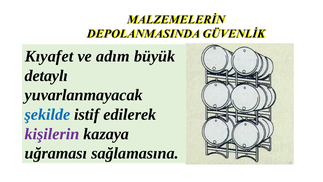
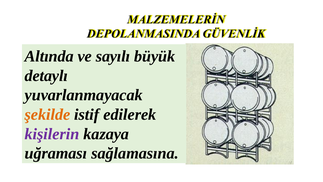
Kıyafet: Kıyafet -> Altında (49, 56)
adım: adım -> sayılı (113, 56)
şekilde colour: blue -> orange (47, 114)
